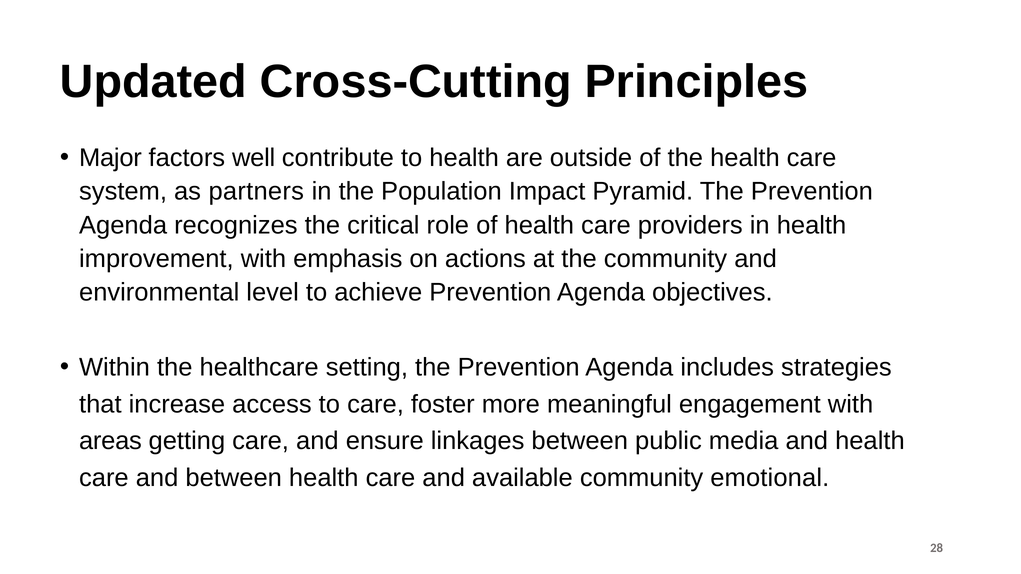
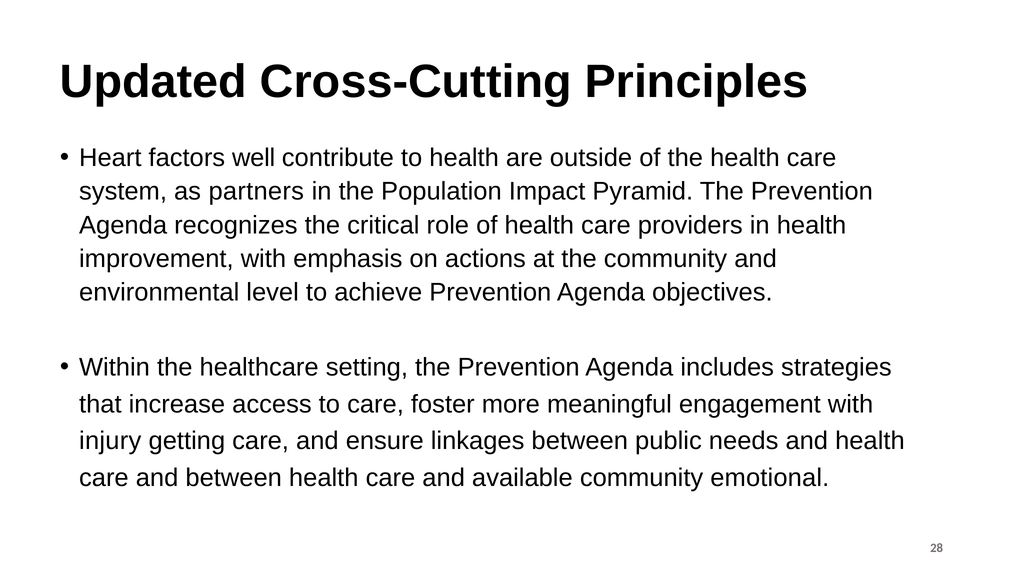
Major: Major -> Heart (110, 158)
areas: areas -> injury (110, 441)
media: media -> needs (744, 441)
